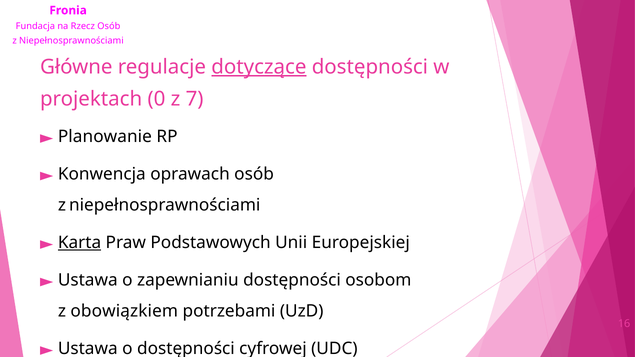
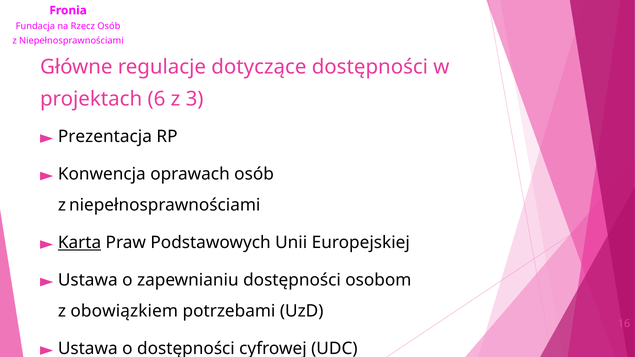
dotyczące underline: present -> none (259, 67)
0: 0 -> 6 (156, 99)
7: 7 -> 3 (195, 99)
Planowanie: Planowanie -> Prezentacja (105, 137)
